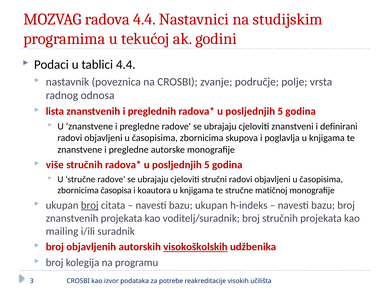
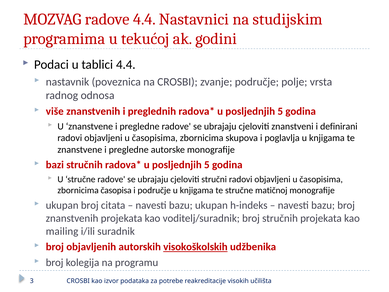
MOZVAG radova: radova -> radove (107, 19)
lista: lista -> više (55, 111)
više: više -> bazi (55, 165)
i koautora: koautora -> područje (154, 190)
broj underline: present -> none (90, 205)
